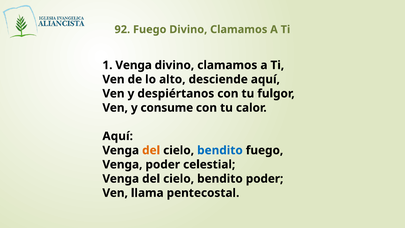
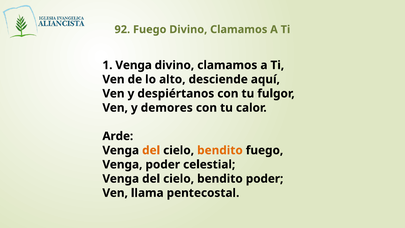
consume: consume -> demores (167, 108)
Aquí: Aquí -> Arde (118, 136)
bendito colour: blue -> orange (220, 150)
